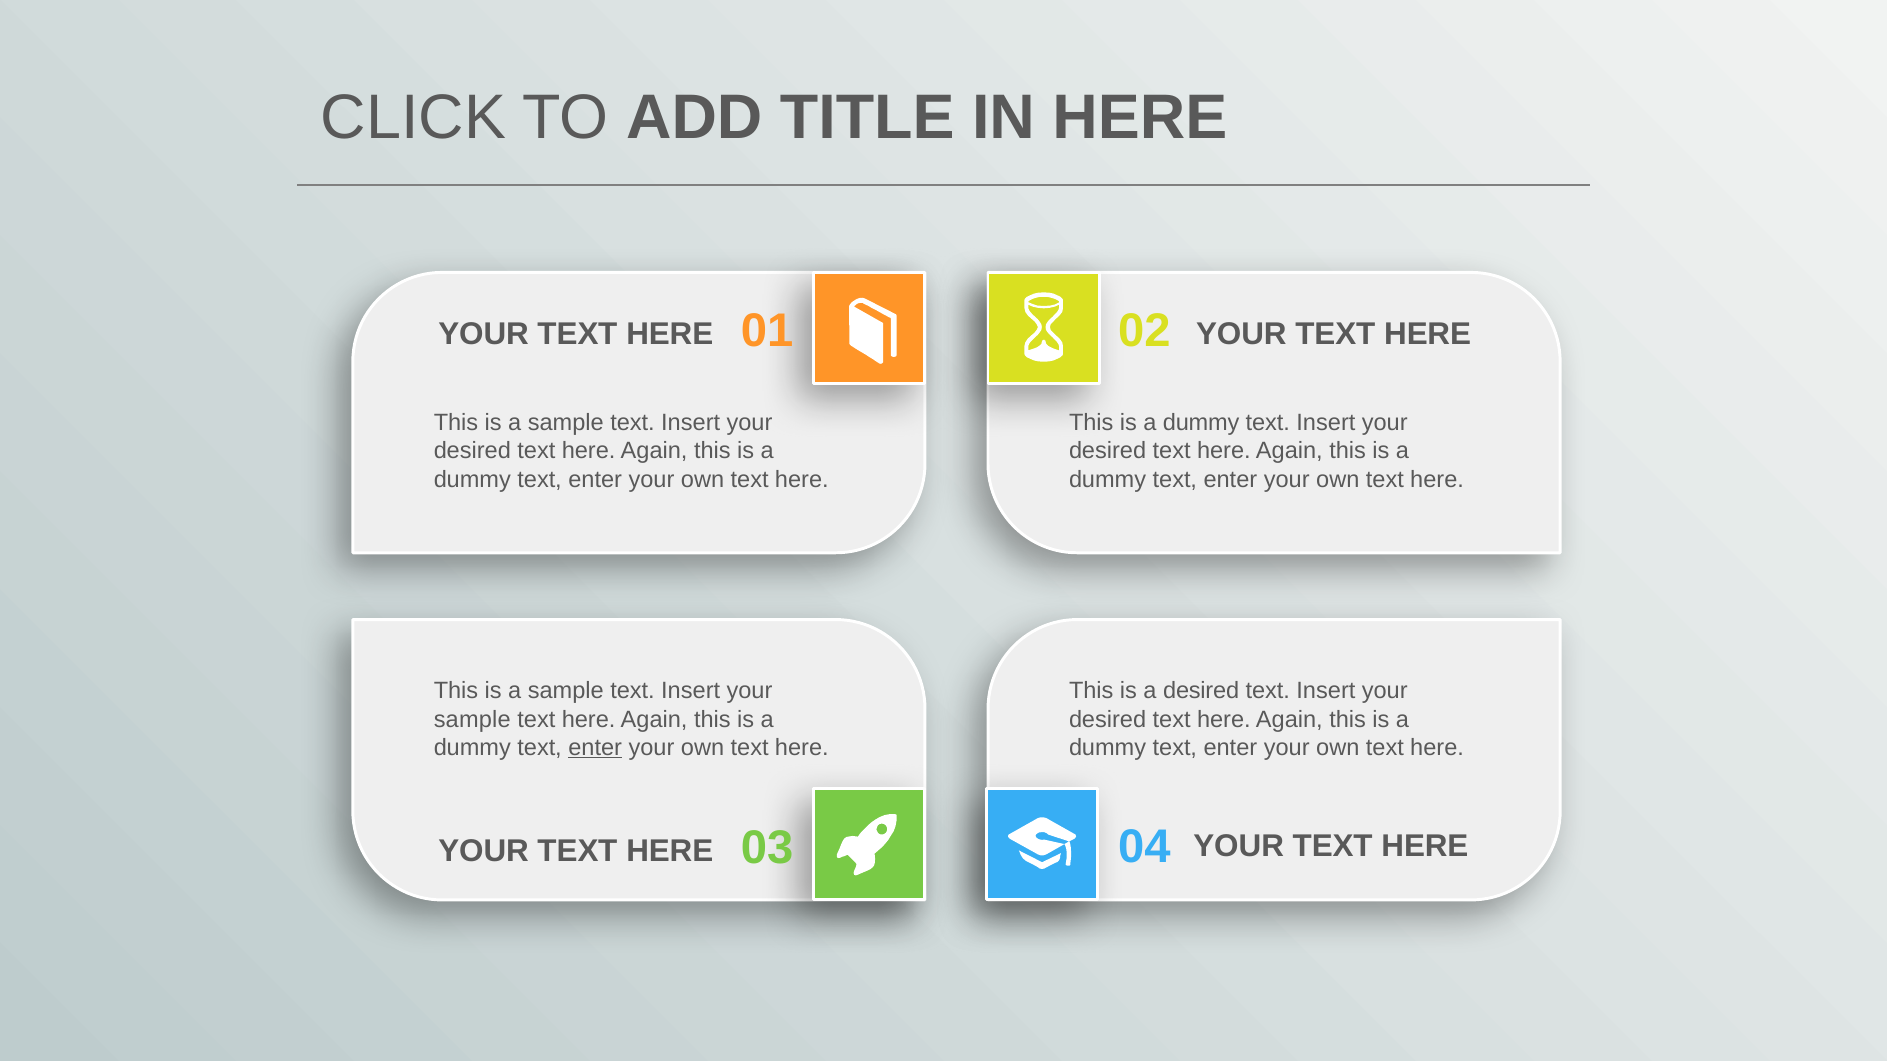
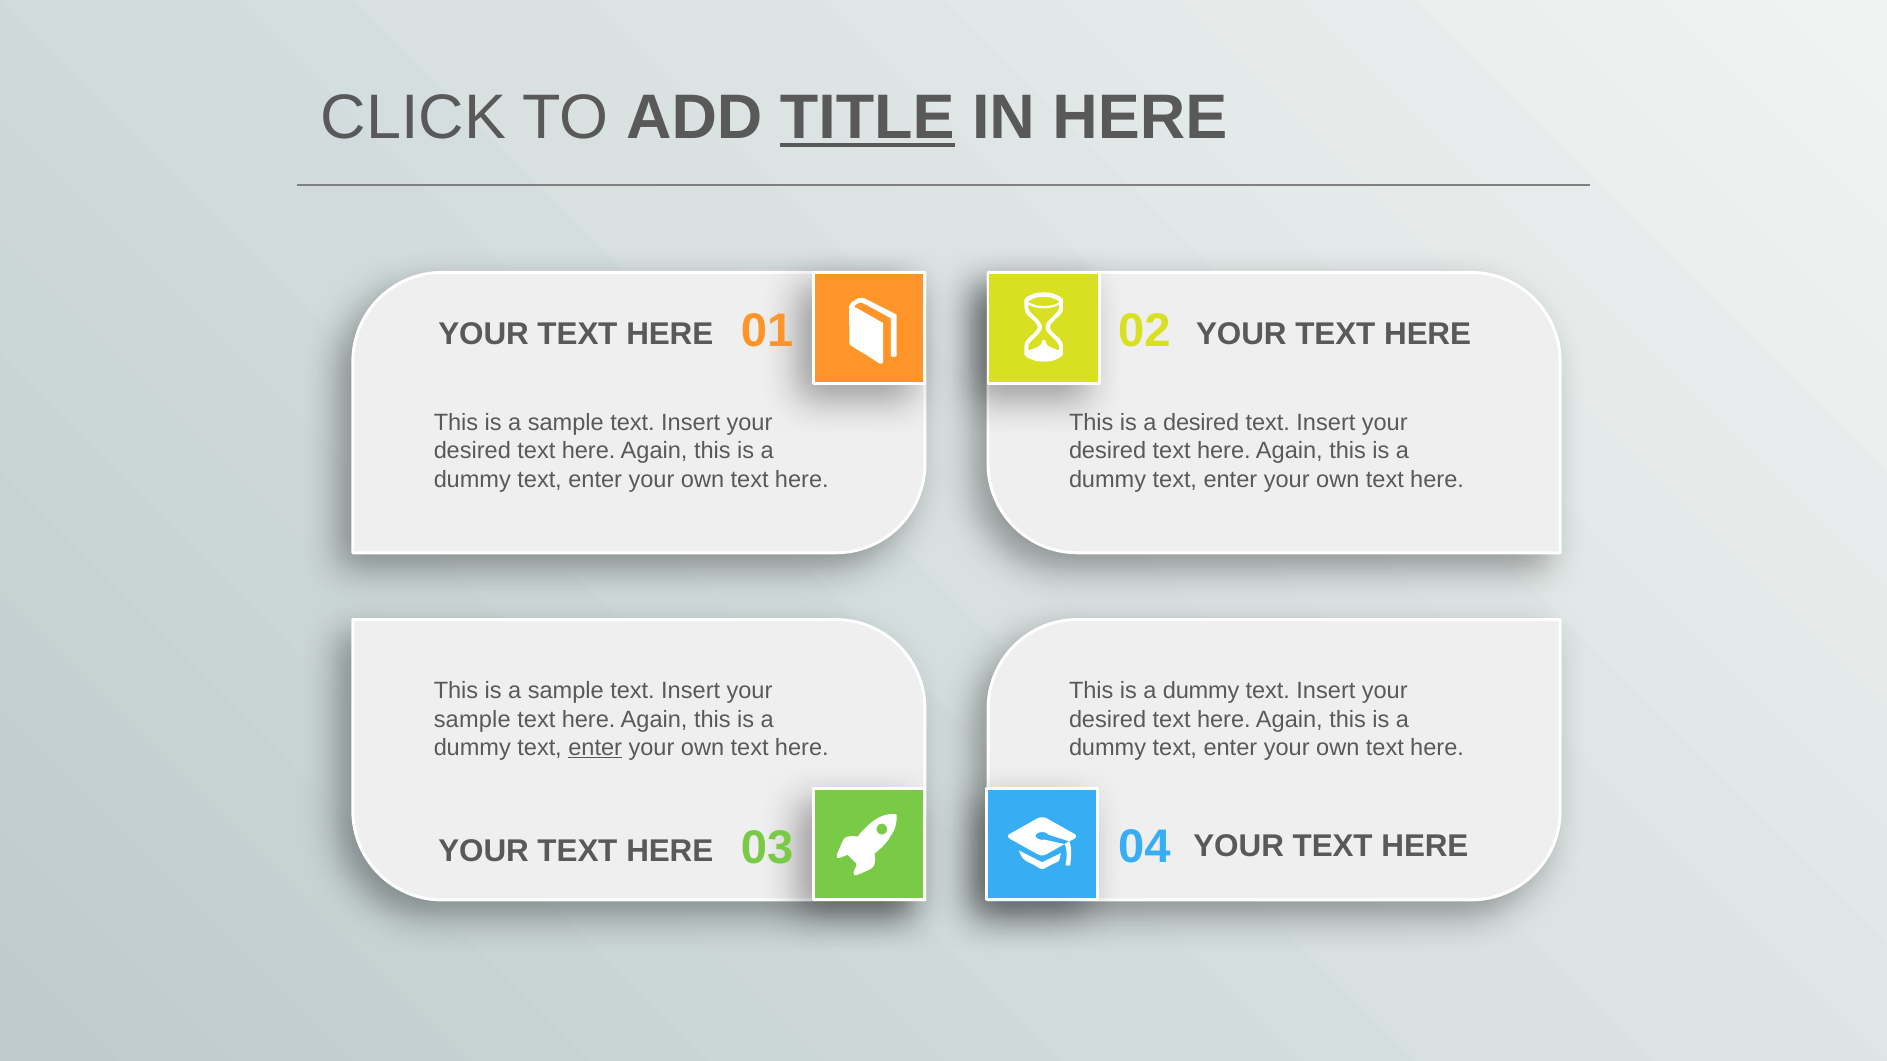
TITLE underline: none -> present (867, 118)
dummy: dummy -> desired (1201, 423)
desired: desired -> dummy (1201, 691)
